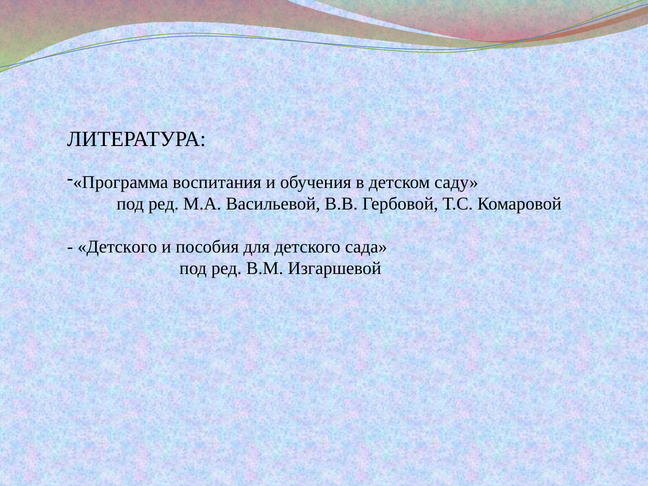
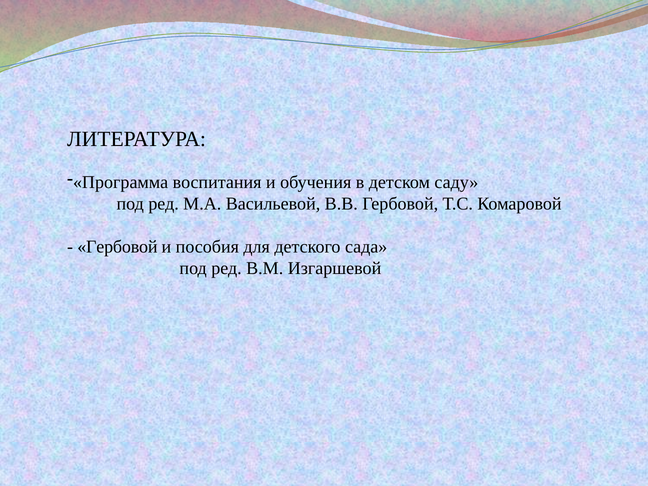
Детского: Детского -> Гербовой (117, 247)
